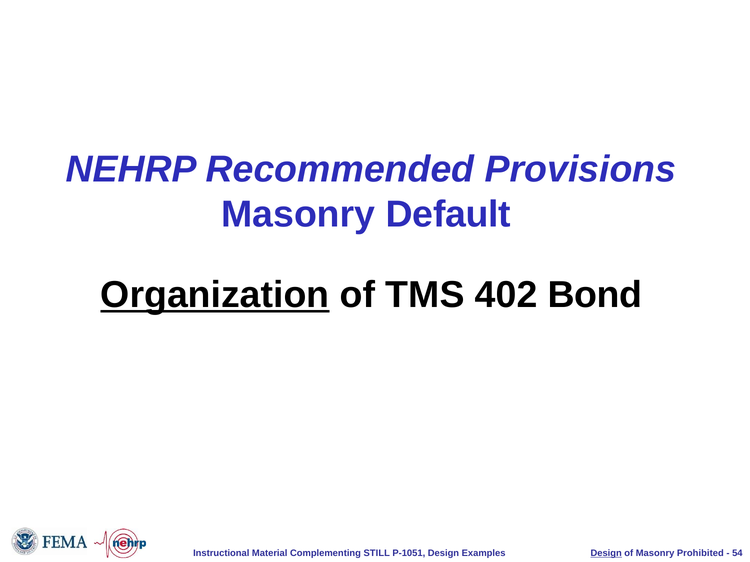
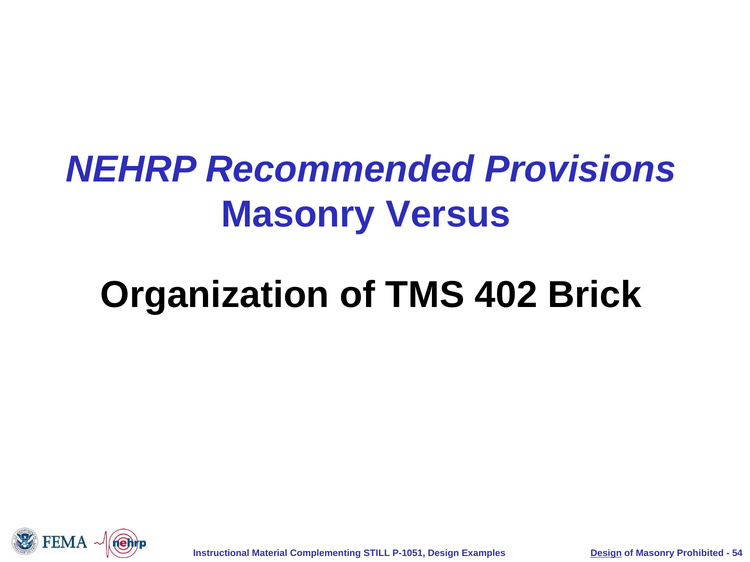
Default: Default -> Versus (448, 215)
Organization underline: present -> none (215, 295)
Bond: Bond -> Brick (595, 295)
